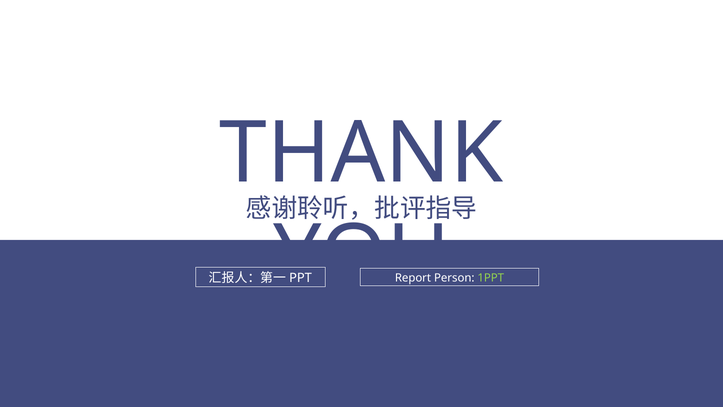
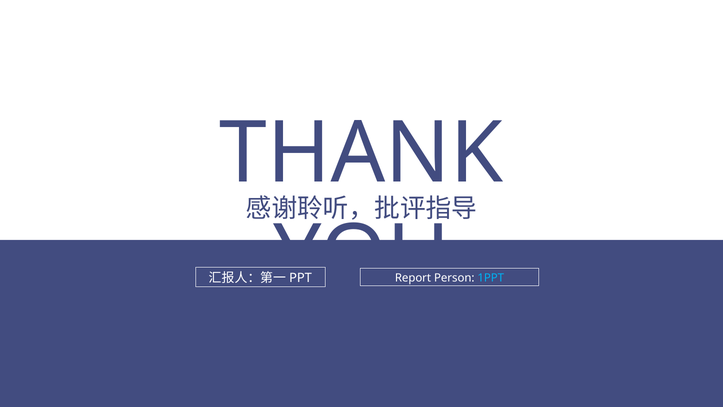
1PPT colour: light green -> light blue (491, 278)
